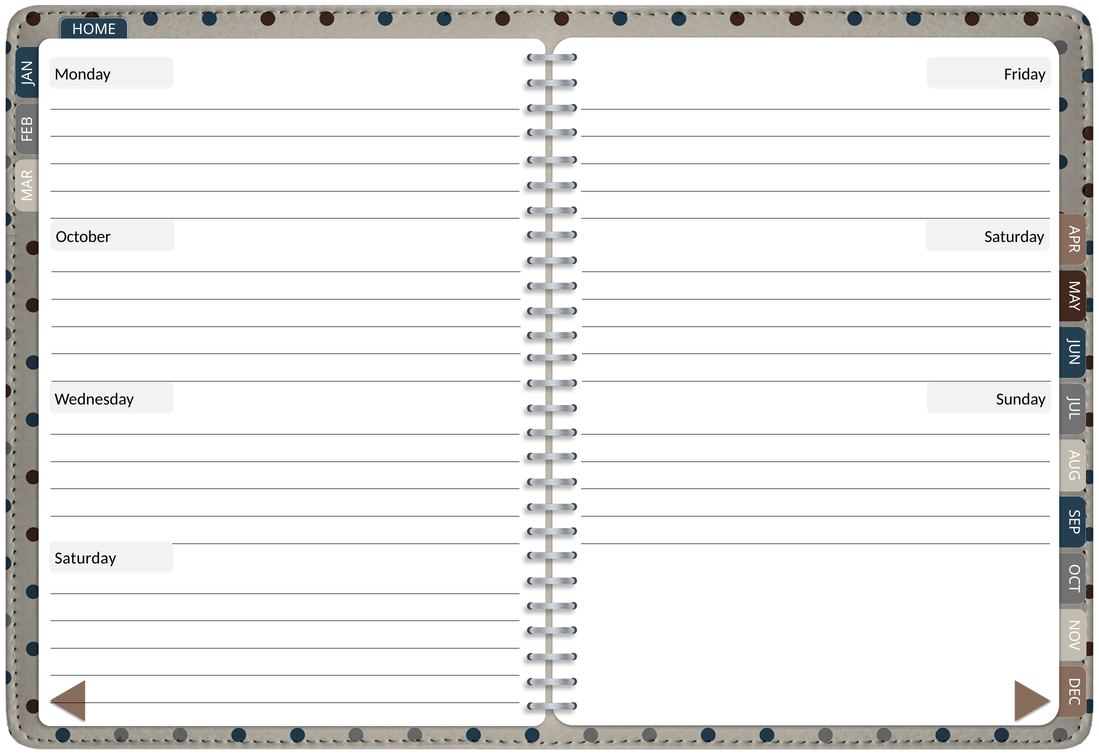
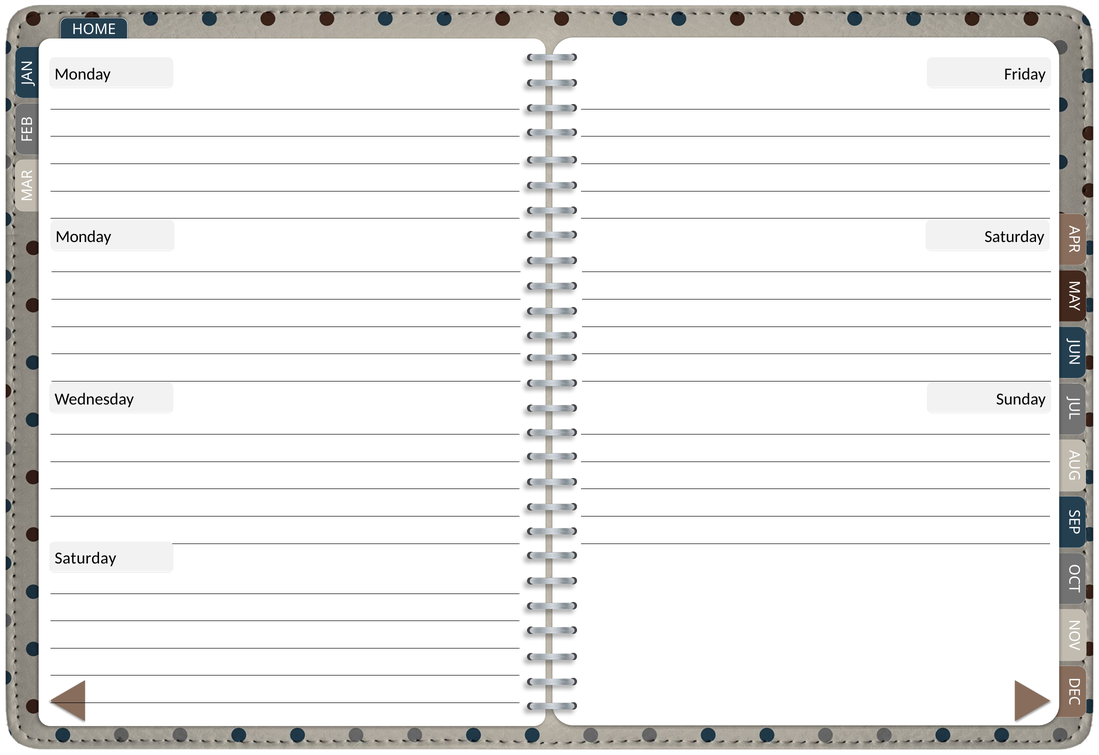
October: October -> Monday (83, 237)
